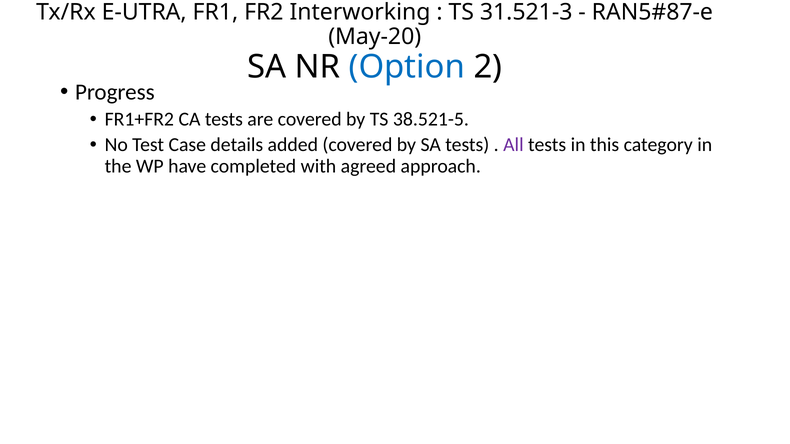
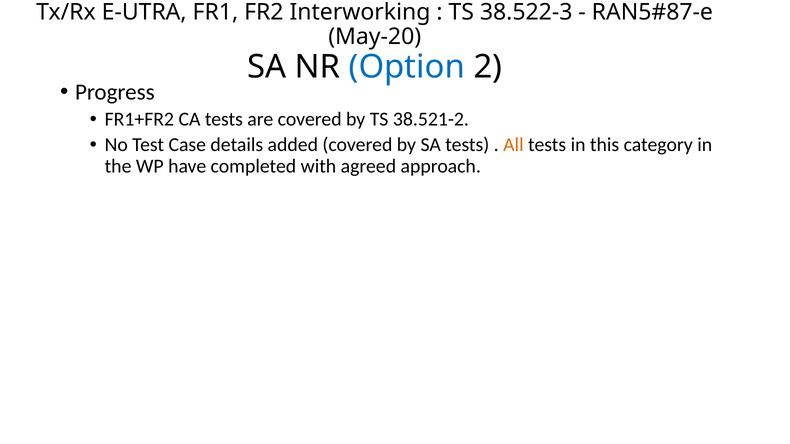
31.521-3: 31.521-3 -> 38.522-3 (526, 12)
38.521-5: 38.521-5 -> 38.521-2 (431, 120)
All colour: purple -> orange (513, 145)
